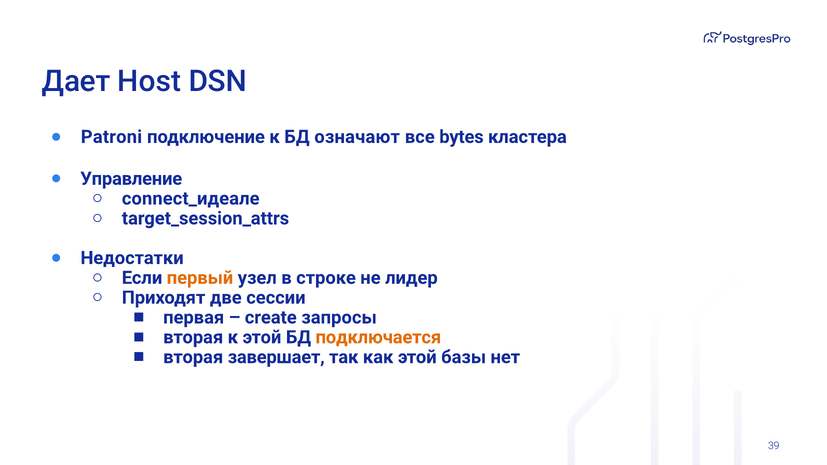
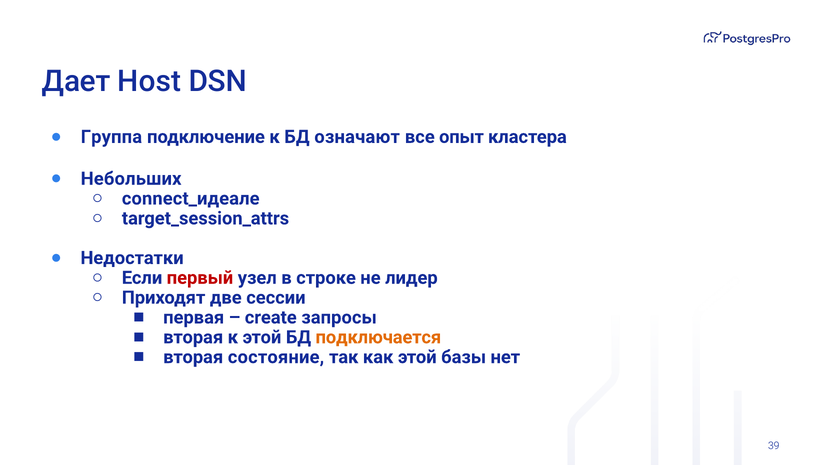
Patroni: Patroni -> Группа (111, 137)
bytes: bytes -> опыт (461, 137)
Управление: Управление -> Небольших (131, 179)
первый colour: orange -> red (200, 278)
завершает: завершает -> состояние (276, 357)
